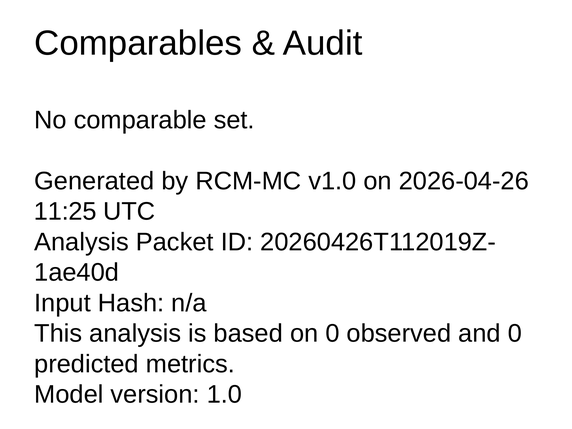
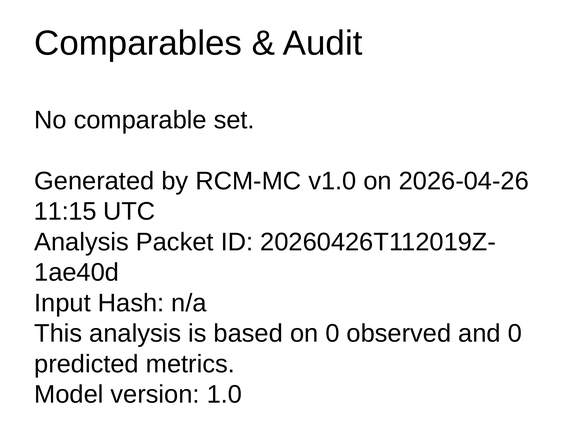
11:25: 11:25 -> 11:15 (65, 211)
